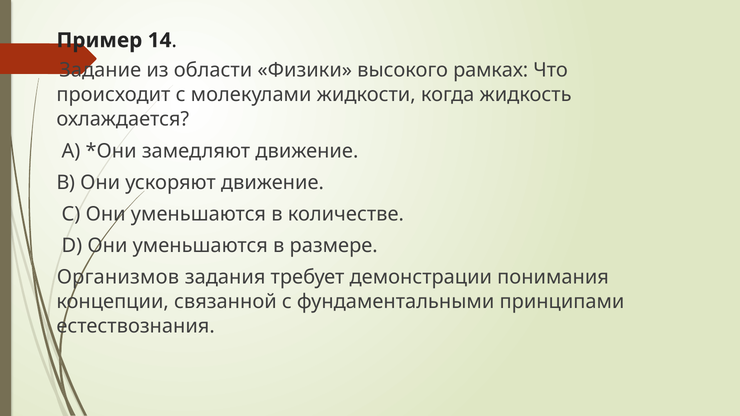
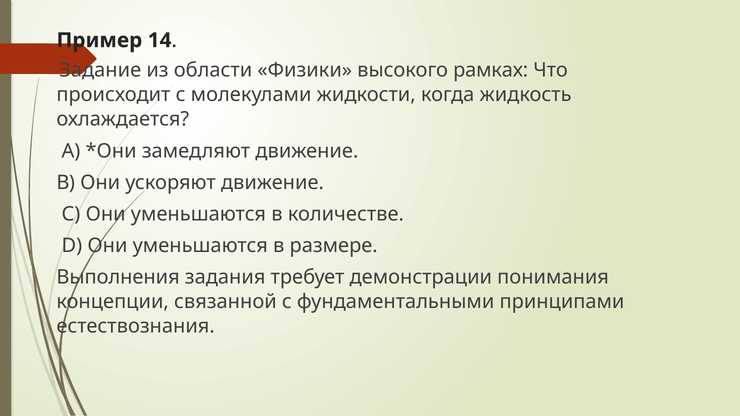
Организмов: Организмов -> Выполнения (118, 277)
